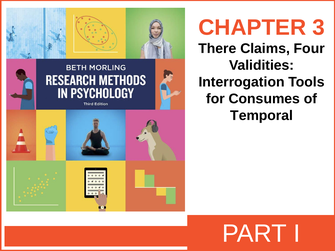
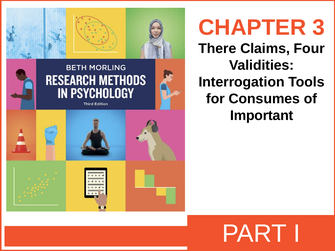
Temporal: Temporal -> Important (262, 116)
